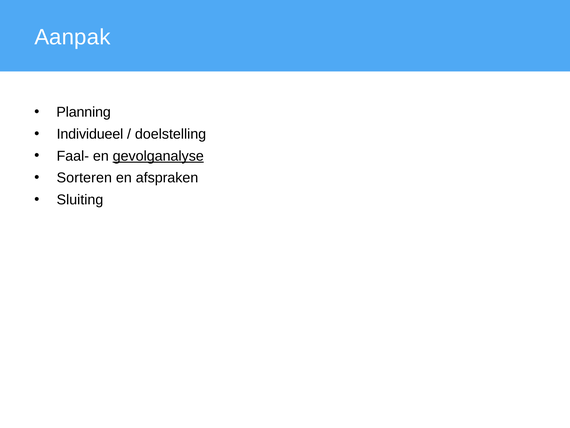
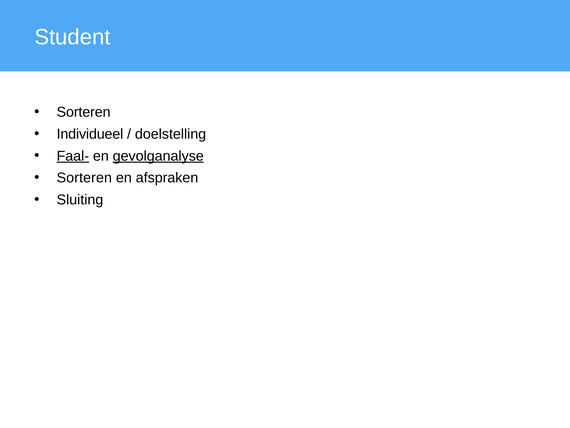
Aanpak: Aanpak -> Student (72, 37)
Planning: Planning -> Sorteren (84, 112)
Faal- underline: none -> present (73, 156)
